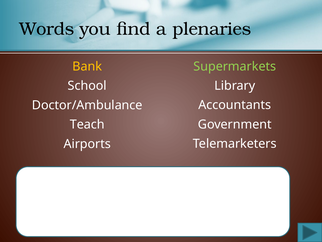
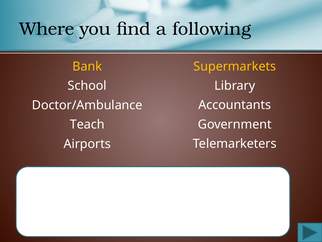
Words: Words -> Where (47, 29)
plenaries: plenaries -> following (212, 29)
Supermarkets colour: light green -> yellow (235, 66)
